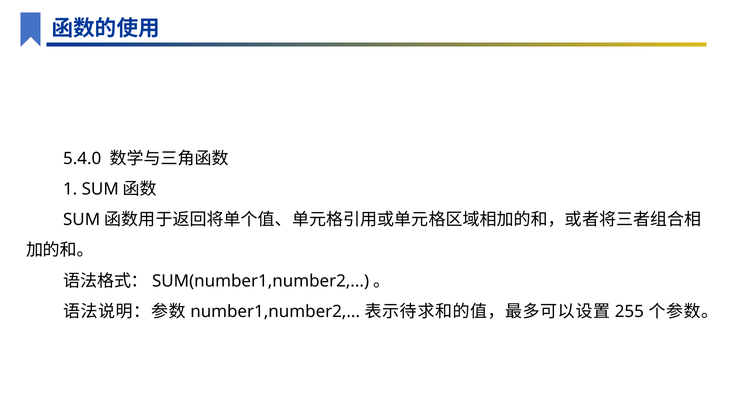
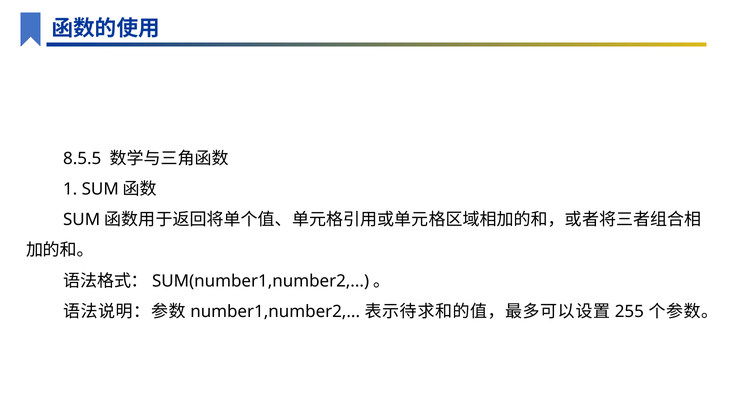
5.4.0: 5.4.0 -> 8.5.5 (82, 159)
